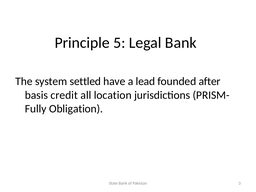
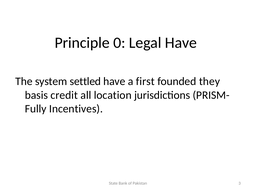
5: 5 -> 0 (119, 43)
Legal Bank: Bank -> Have (181, 43)
lead: lead -> first (145, 81)
after: after -> they (209, 81)
Obligation: Obligation -> Incentives (76, 109)
